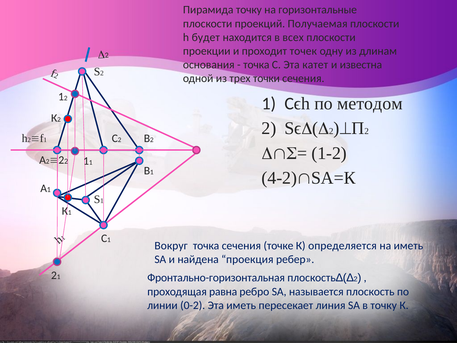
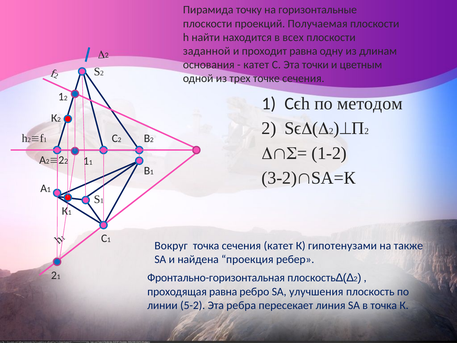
будет: будет -> найти (206, 37)
проекции: проекции -> заданной (207, 51)
проходит точек: точек -> равна (303, 51)
точка: точка -> катет (256, 65)
катет: катет -> точки (315, 65)
известна: известна -> цветным (361, 65)
точки: точки -> точке (266, 78)
4-2: 4-2 -> 3-2 (279, 178)
сечения точке: точке -> катет (278, 246)
определяется: определяется -> гипотенузами (342, 246)
на иметь: иметь -> также (408, 246)
называется: называется -> улучшения (316, 291)
0-2: 0-2 -> 5-2 (193, 305)
Эта иметь: иметь -> ребра (241, 305)
в точку: точку -> точка (384, 305)
